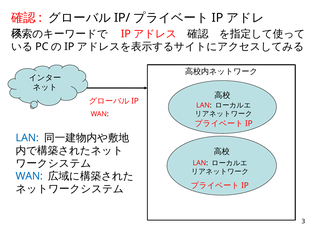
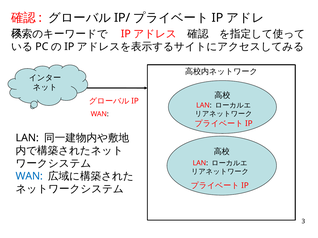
LAN colour: blue -> black (27, 138)
